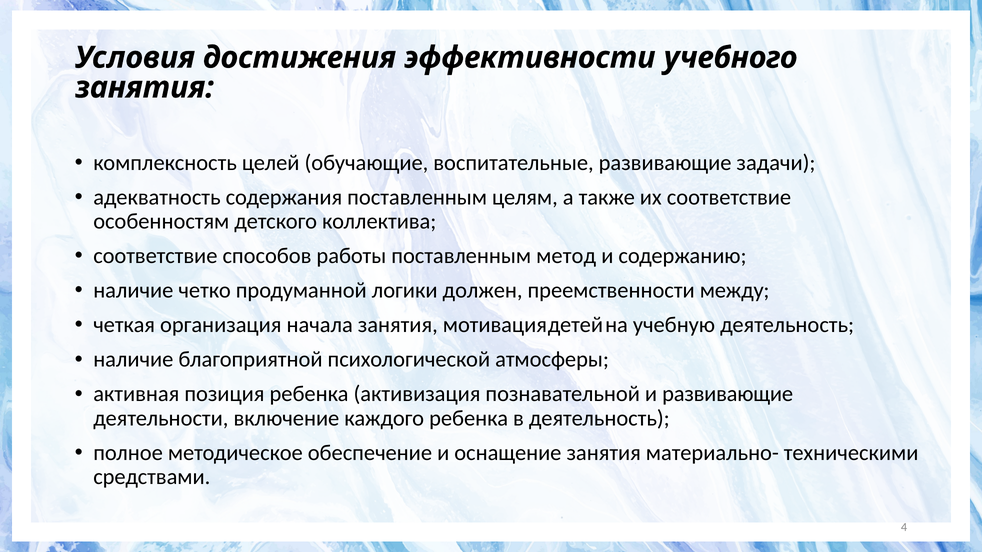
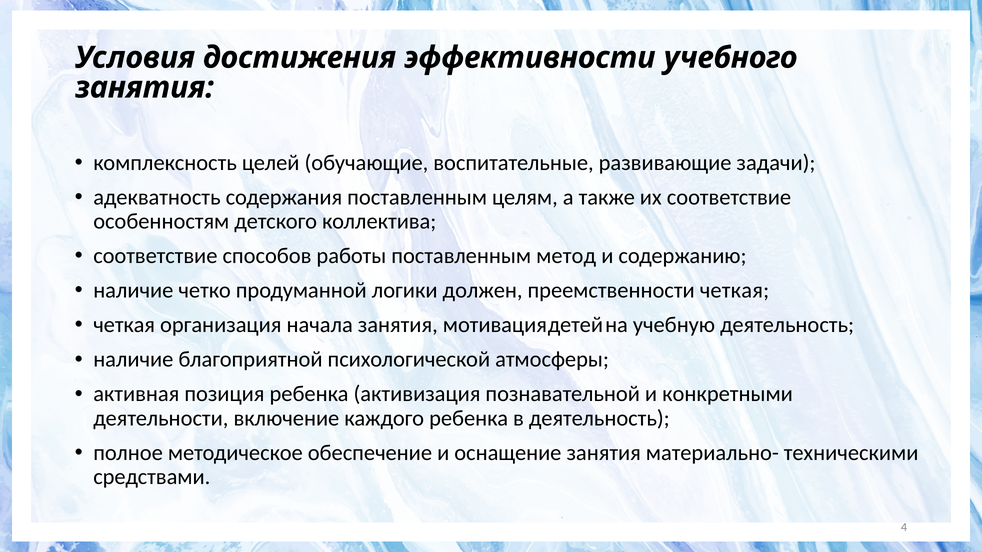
преемственности между: между -> четкая (734, 291)
и развивающие: развивающие -> конкретными (728, 394)
